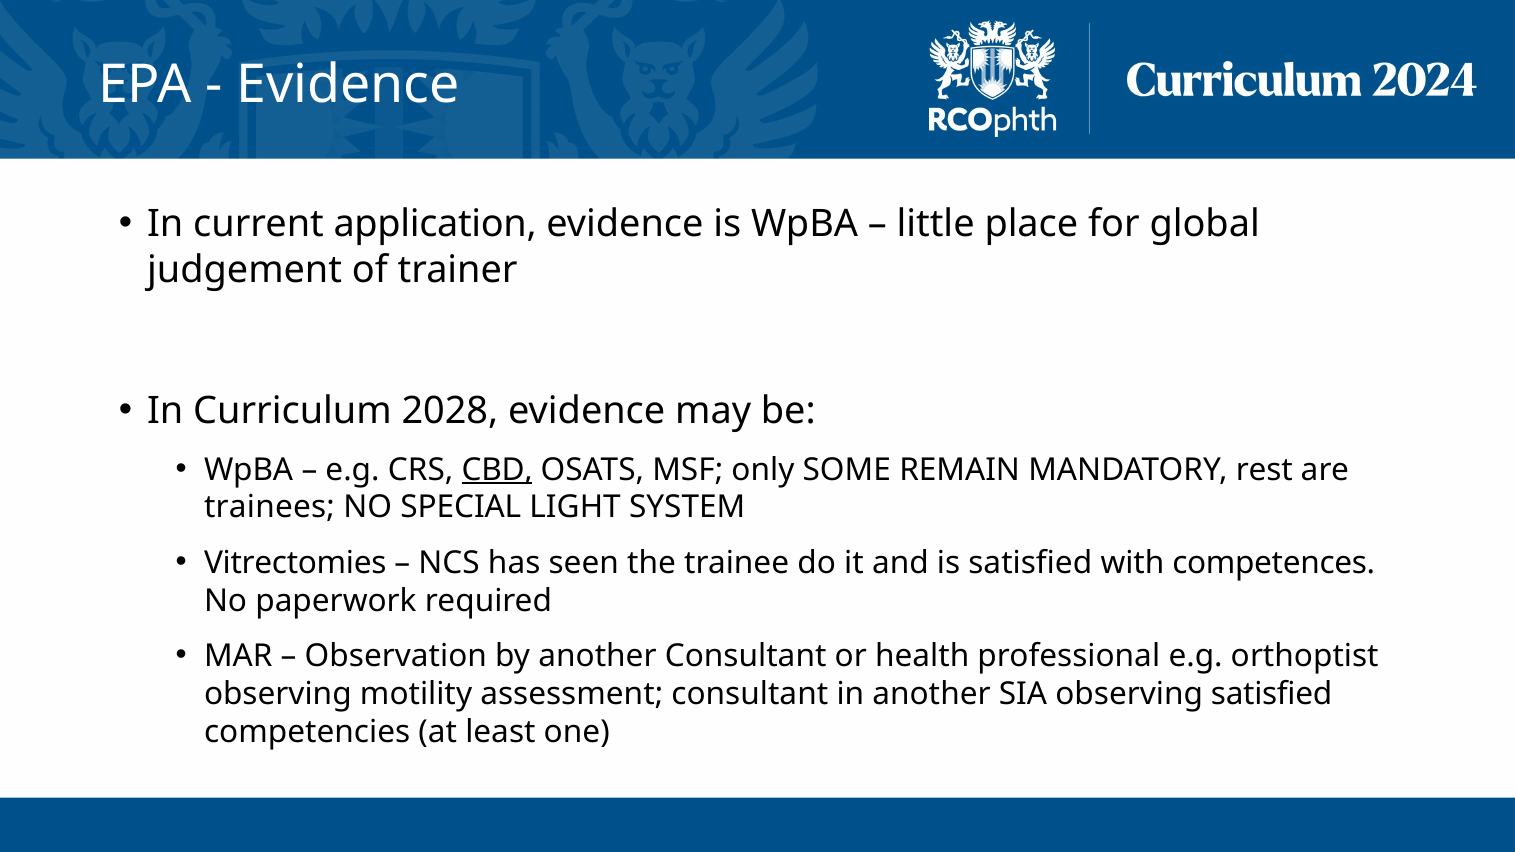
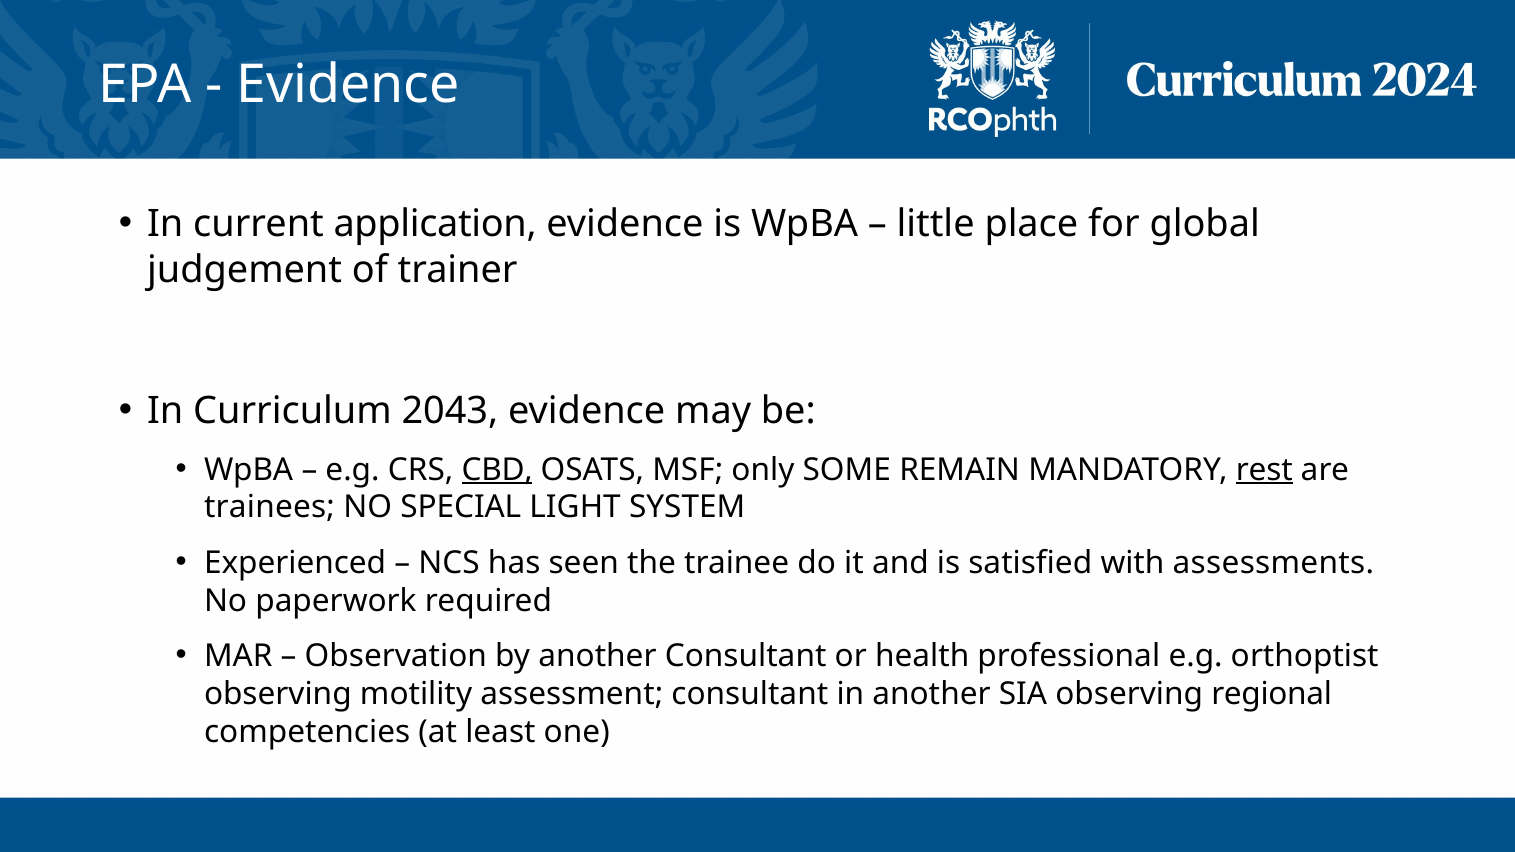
2028: 2028 -> 2043 (450, 411)
rest underline: none -> present (1264, 470)
Vitrectomies: Vitrectomies -> Experienced (295, 563)
competences: competences -> assessments (1273, 563)
observing satisfied: satisfied -> regional (1272, 694)
